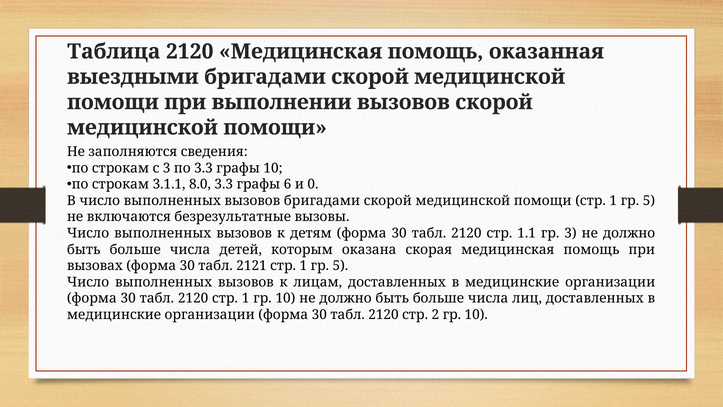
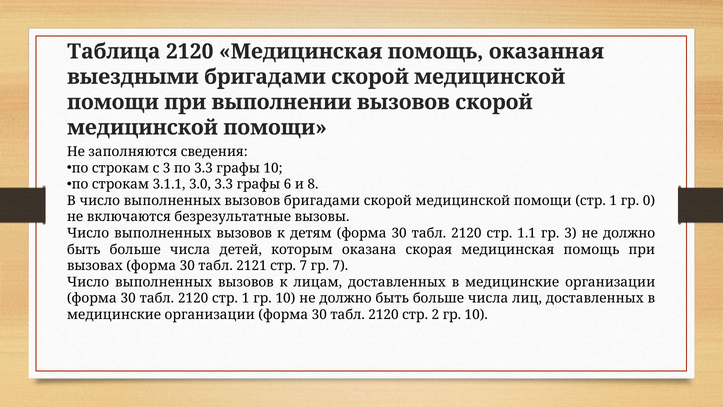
8.0: 8.0 -> 3.0 (200, 184)
0: 0 -> 8 (313, 184)
5: 5 -> 0 (649, 201)
2121 стр 1: 1 -> 7 (303, 266)
5: 5 -> 7 (340, 266)
